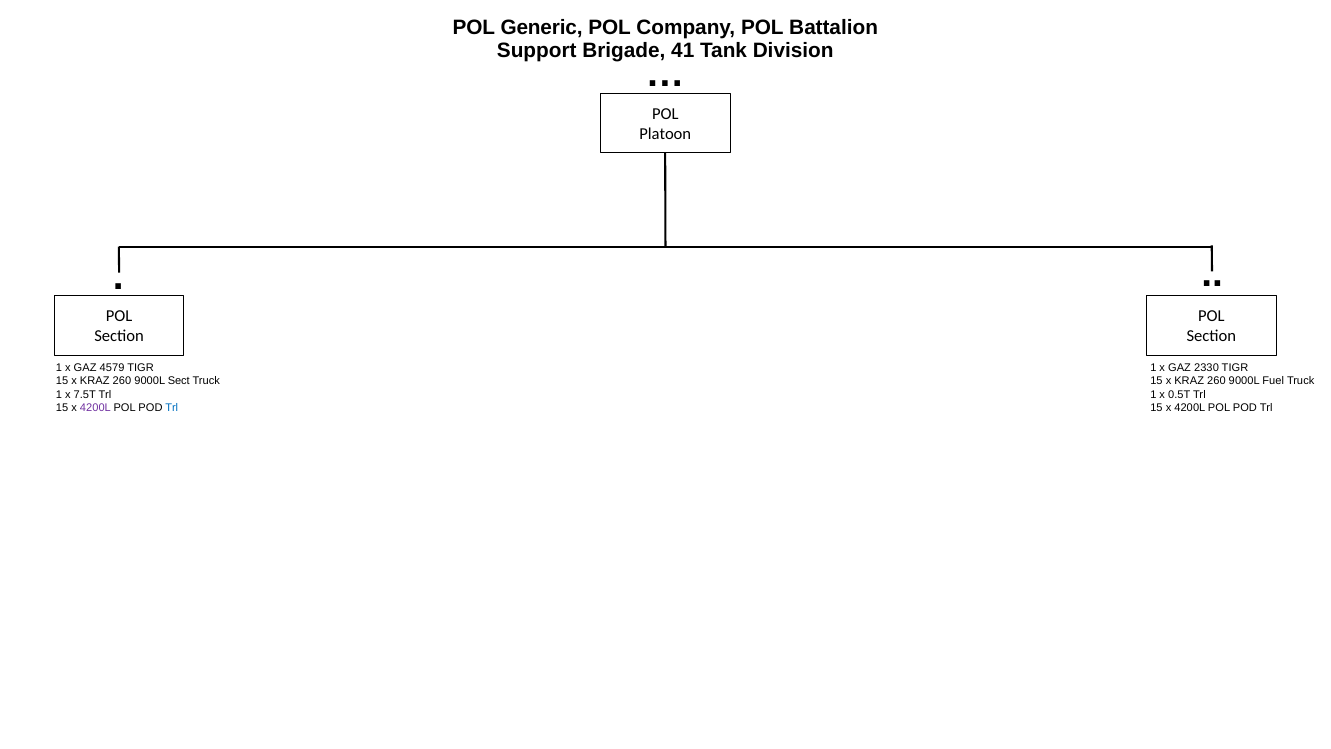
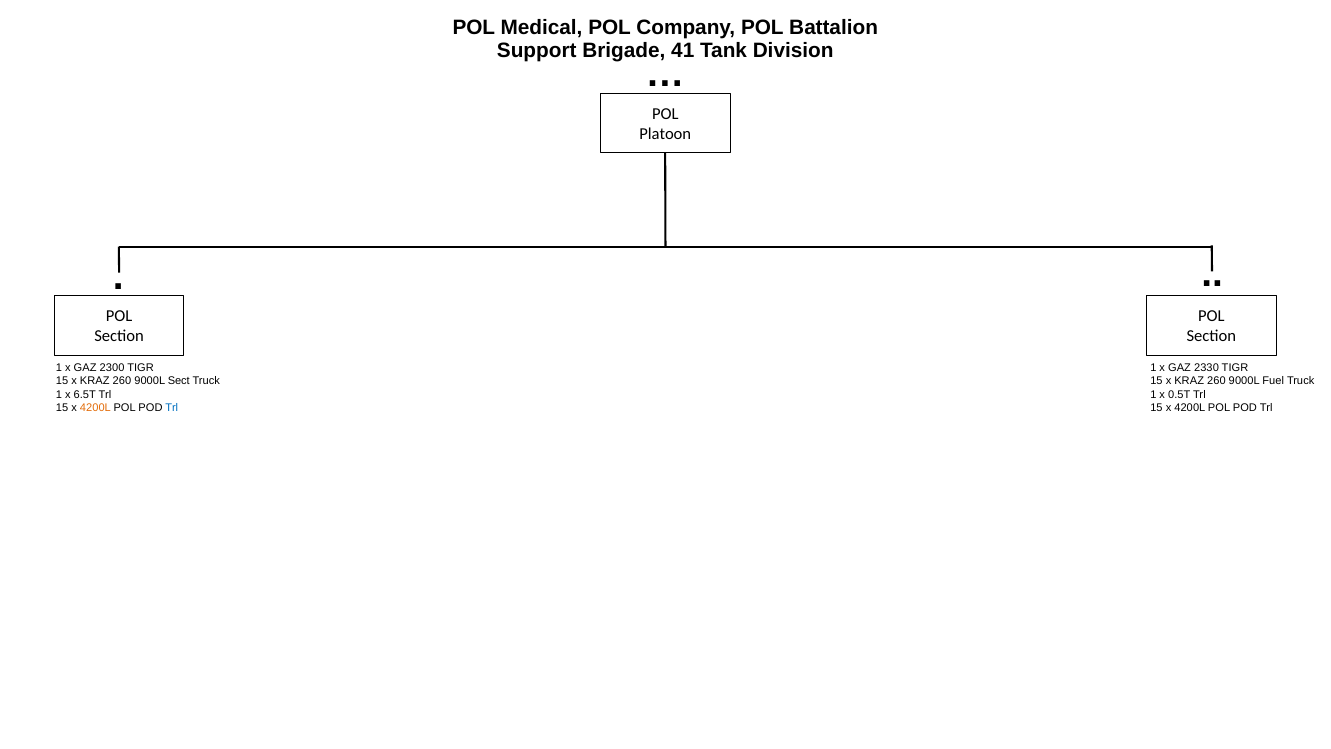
Generic: Generic -> Medical (541, 28)
4579: 4579 -> 2300 (112, 368)
7.5T: 7.5T -> 6.5T (85, 394)
4200L colour: purple -> orange (95, 408)
